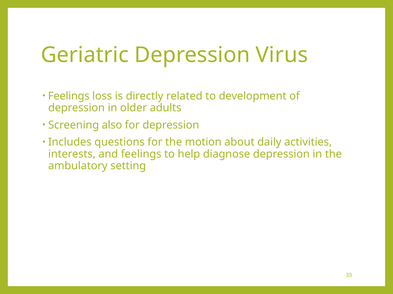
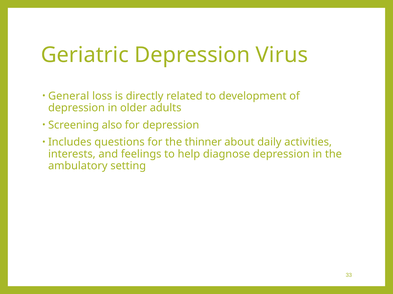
Feelings: Feelings -> General (69, 96)
motion: motion -> thinner (203, 143)
